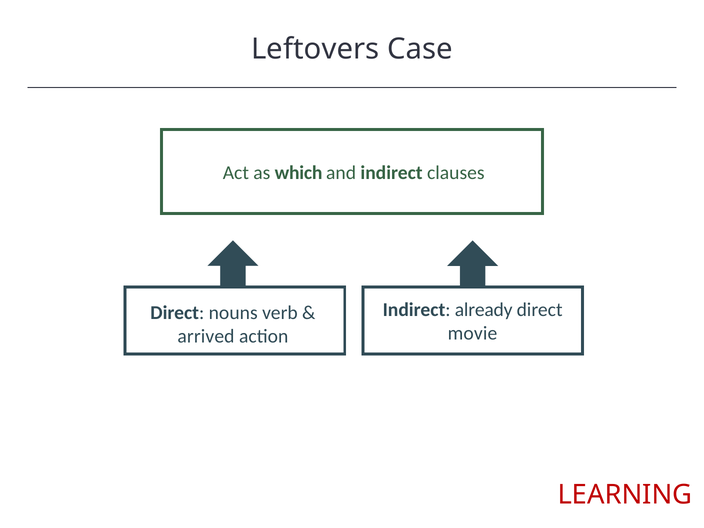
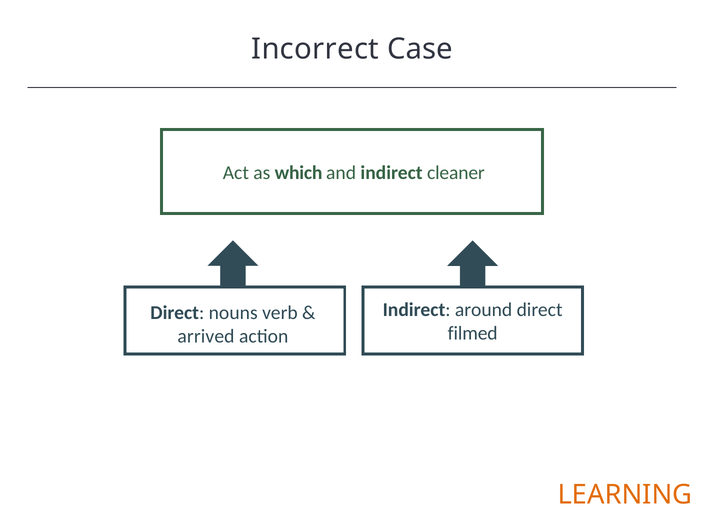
Leftovers: Leftovers -> Incorrect (315, 49)
clauses: clauses -> cleaner (456, 173)
already: already -> around (484, 310)
movie: movie -> filmed (473, 333)
LEARNING colour: red -> orange (625, 495)
